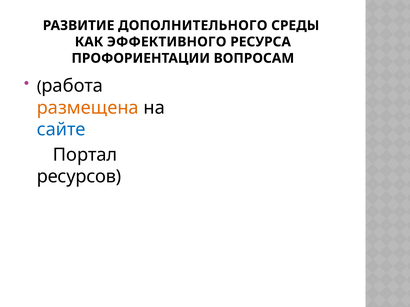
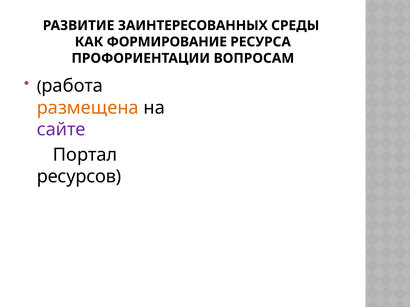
ДОПОЛНИТЕЛЬНОГО: ДОПОЛНИТЕЛЬНОГО -> ЗАИНТЕРЕСОВАННЫХ (193, 26)
ЭФФЕКТИВНОГО: ЭФФЕКТИВНОГО -> ФОРМИРОВАНИЕ (167, 42)
сайте colour: blue -> purple (61, 130)
